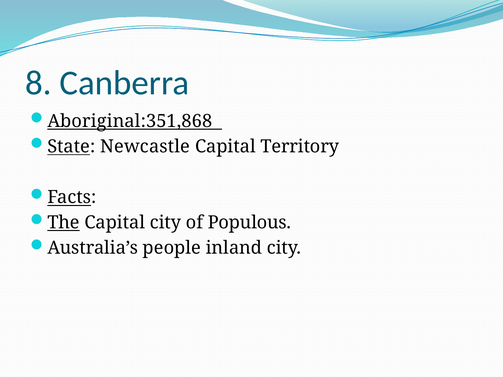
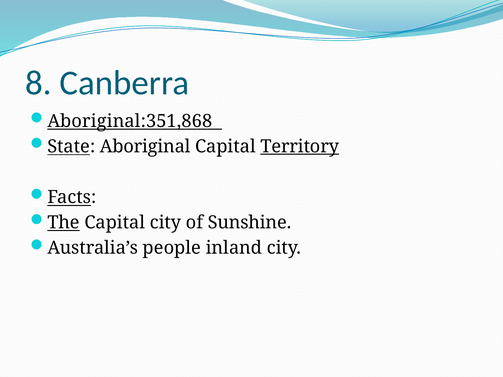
Newcastle: Newcastle -> Aboriginal (145, 147)
Territory underline: none -> present (300, 147)
Populous: Populous -> Sunshine (250, 223)
